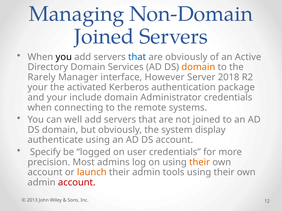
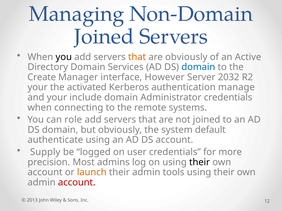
that colour: blue -> orange (137, 57)
domain colour: orange -> blue (198, 67)
Rarely: Rarely -> Create (42, 77)
2018: 2018 -> 2032 (229, 77)
package: package -> manage (236, 88)
well: well -> role (73, 120)
display: display -> default (210, 130)
Specify: Specify -> Supply (45, 152)
their colour: orange -> black (200, 162)
